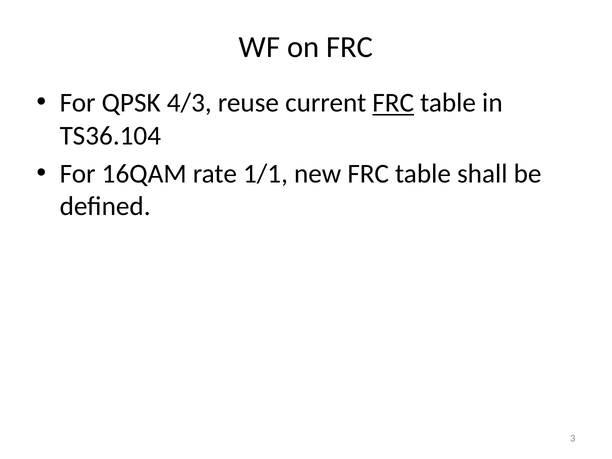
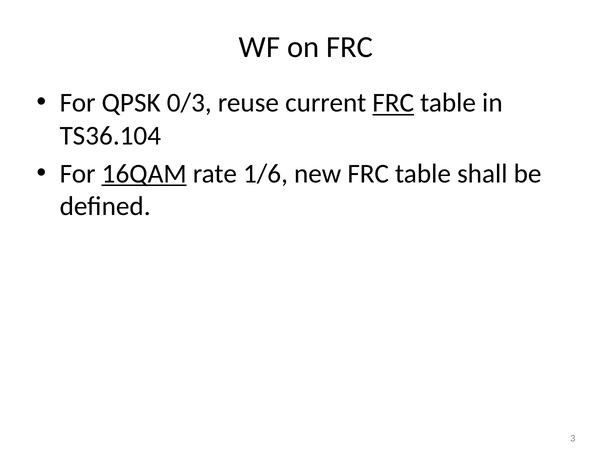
4/3: 4/3 -> 0/3 (189, 103)
16QAM underline: none -> present (144, 174)
1/1: 1/1 -> 1/6 (265, 174)
